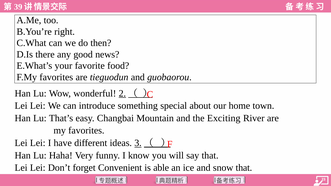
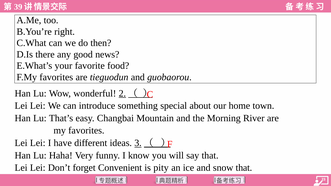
Exciting: Exciting -> Morning (224, 118)
able: able -> pity (161, 168)
